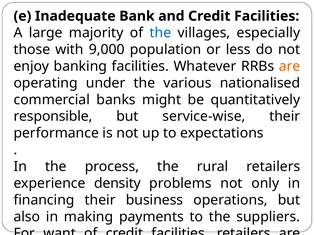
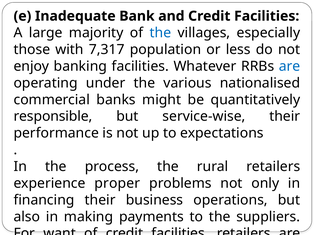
9,000: 9,000 -> 7,317 (107, 50)
are colour: orange -> blue (290, 66)
density: density -> proper (117, 184)
